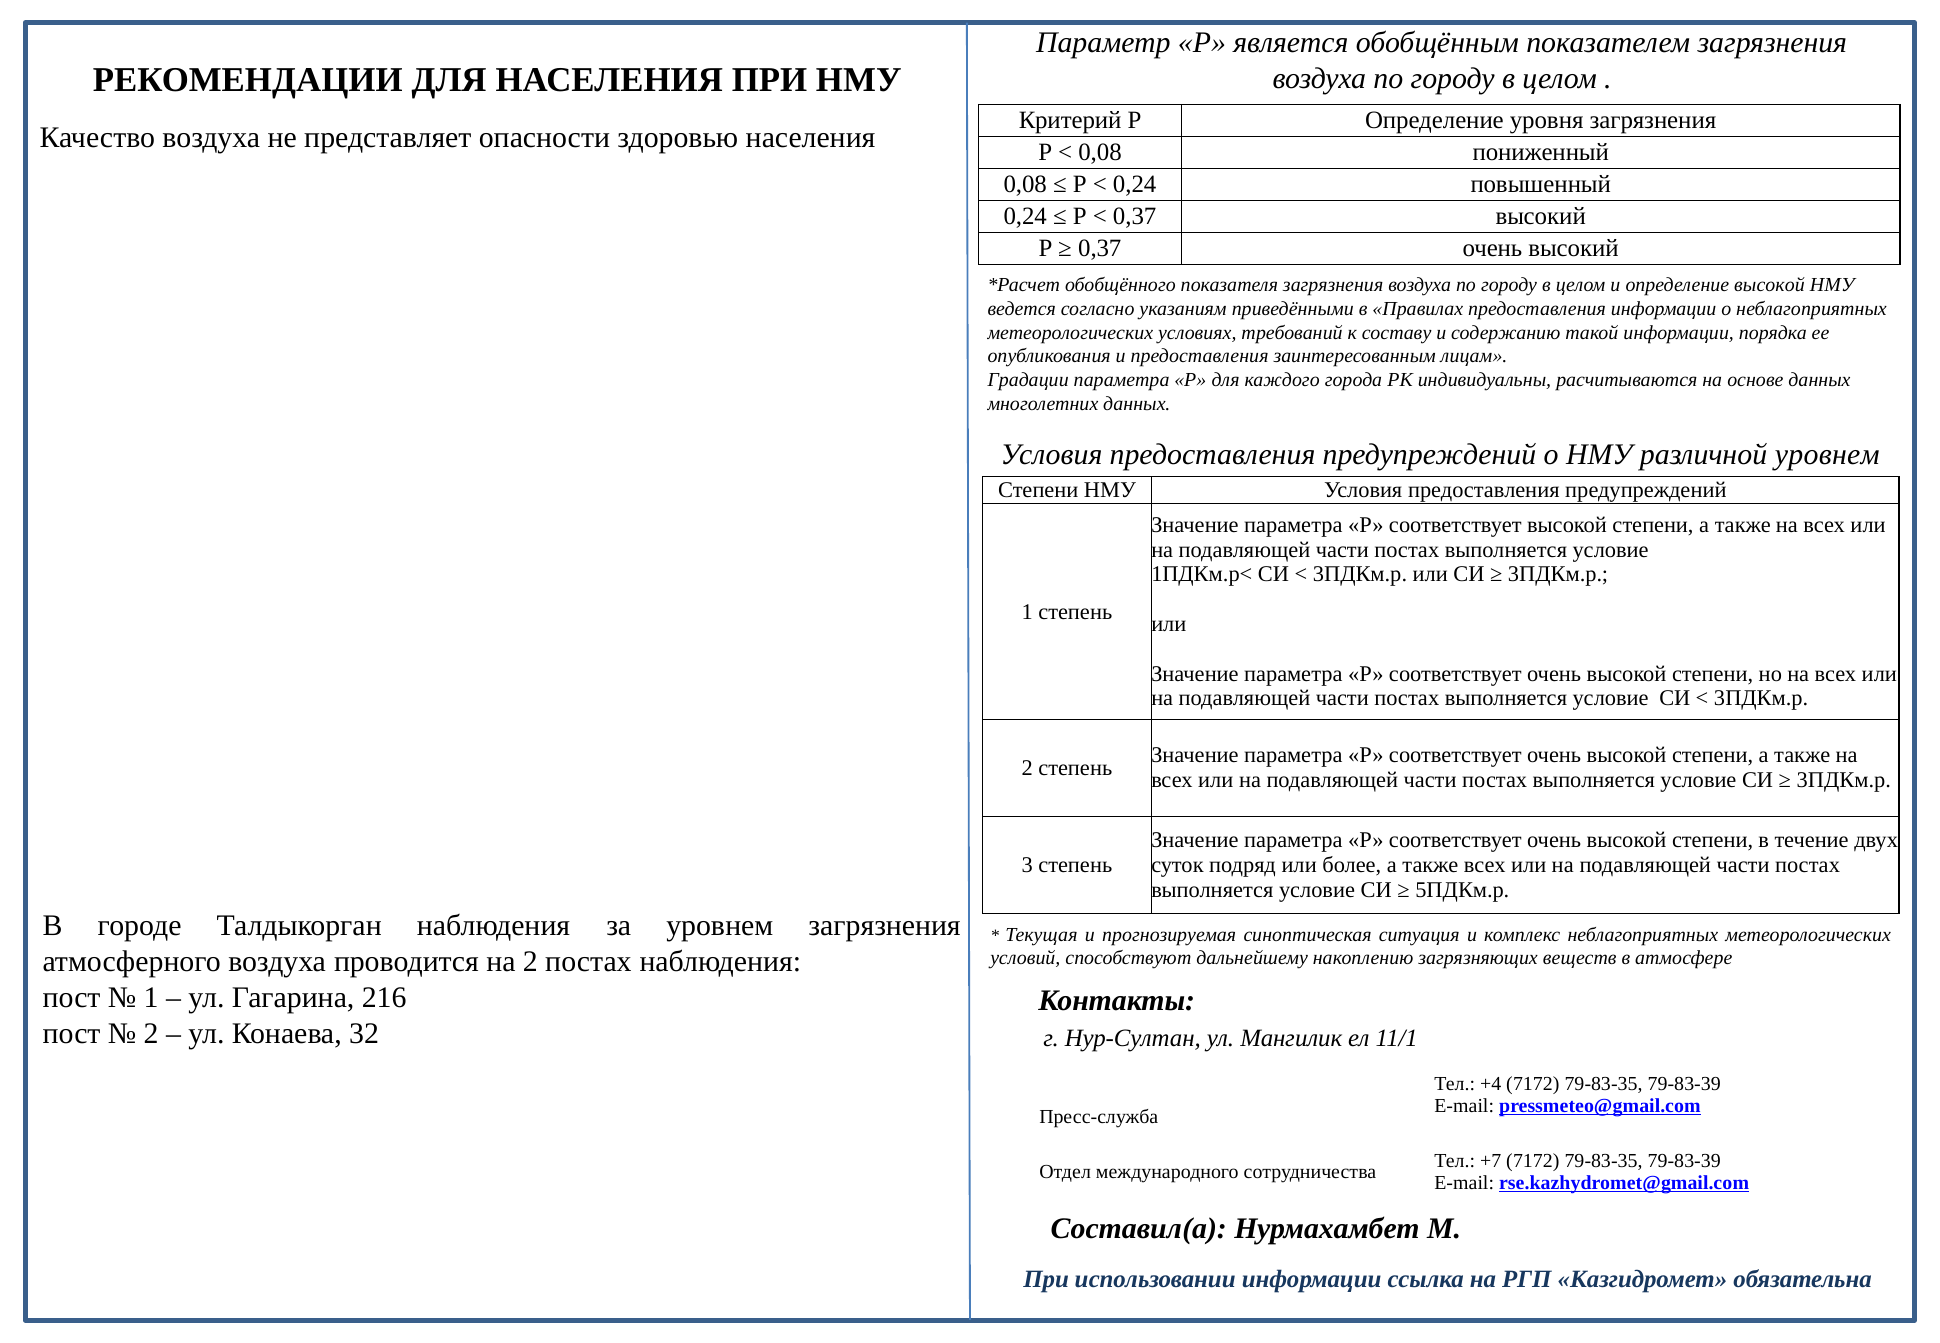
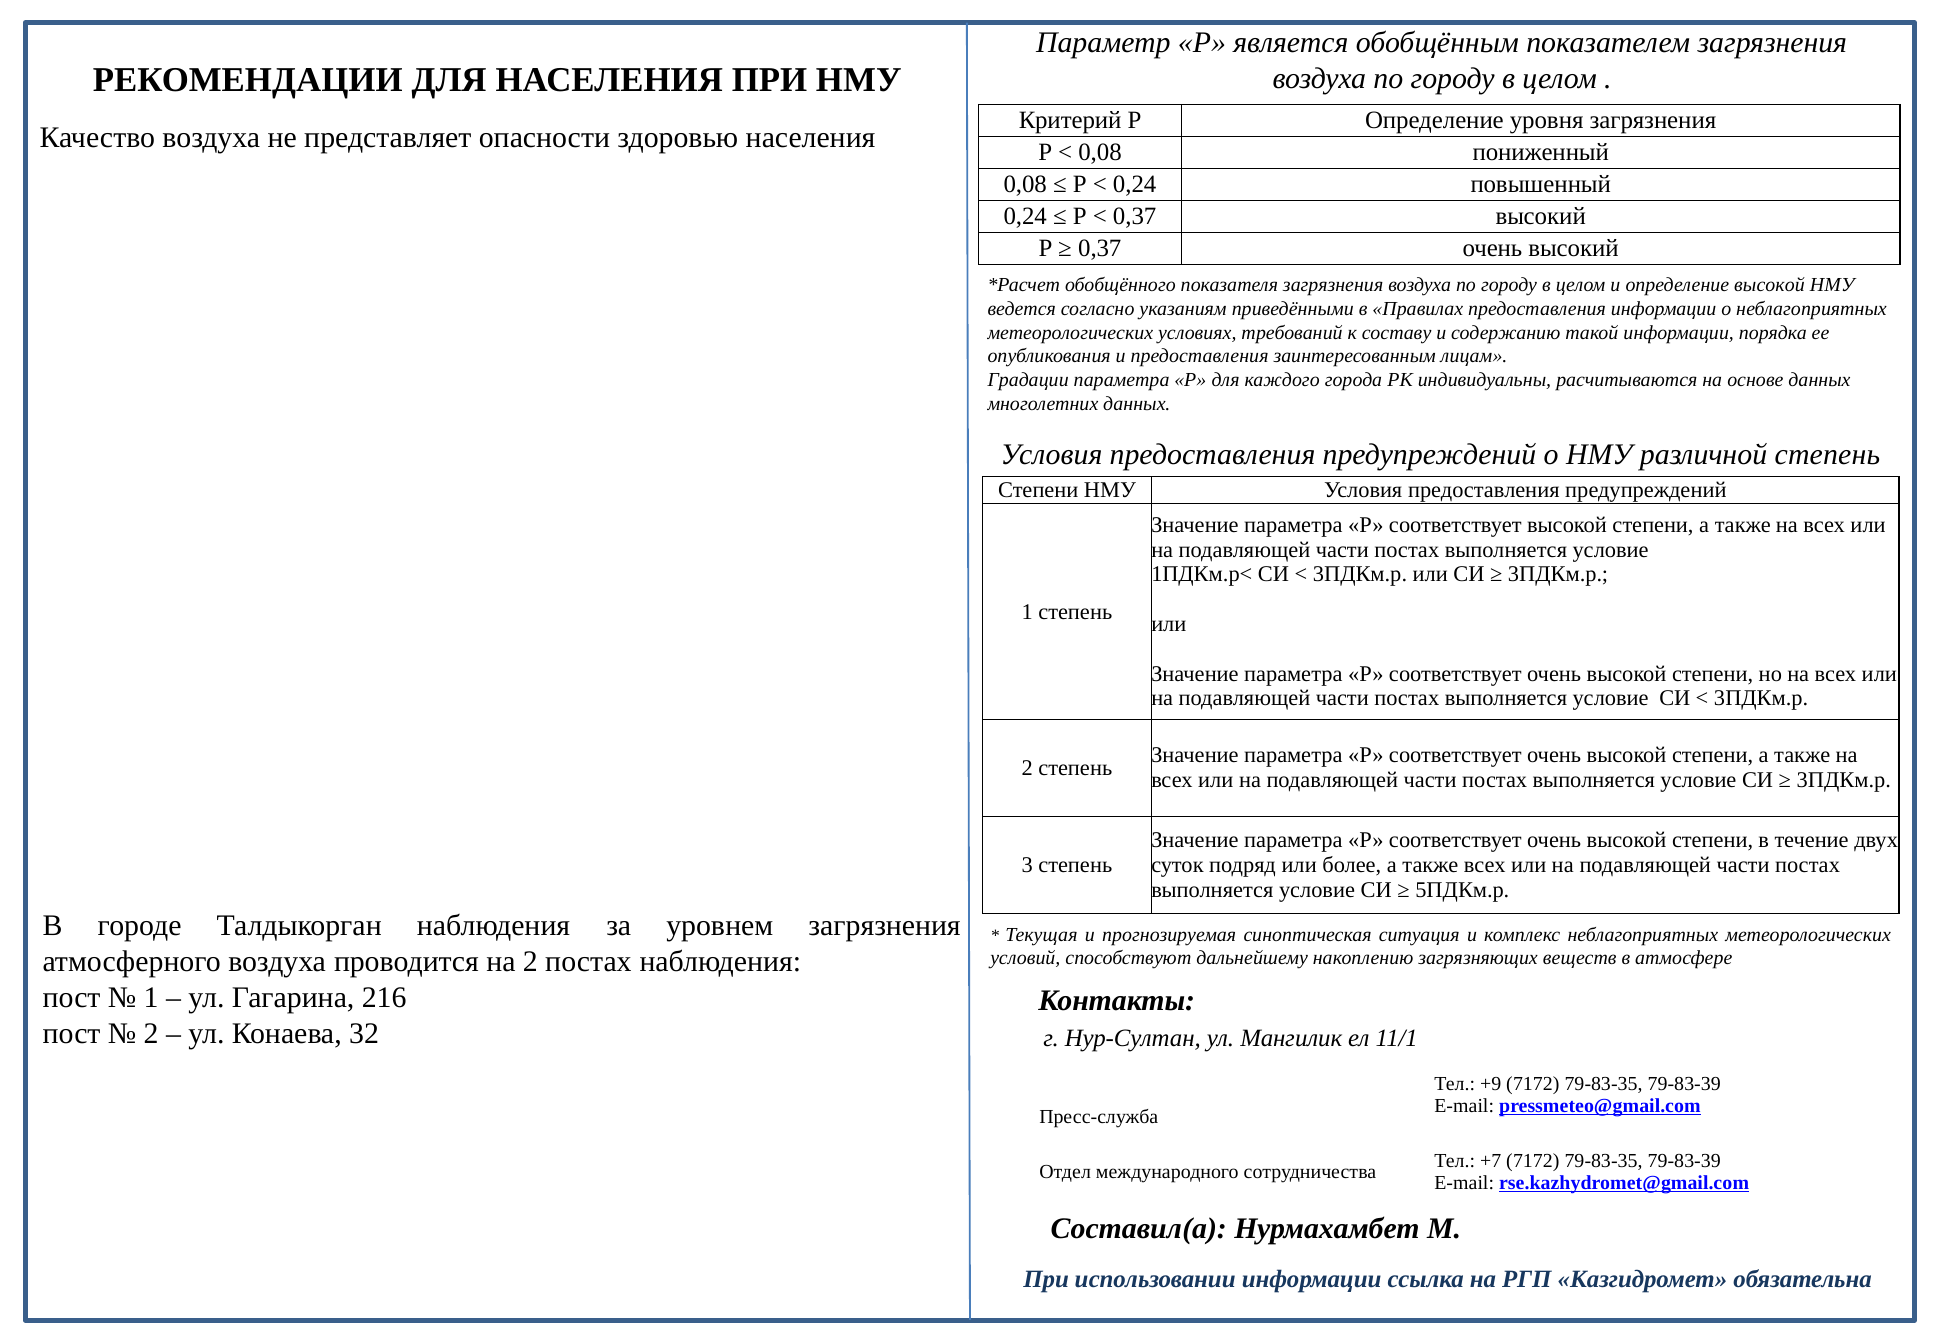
различной уровнем: уровнем -> степень (1827, 454)
+4: +4 -> +9 (1491, 1084)
